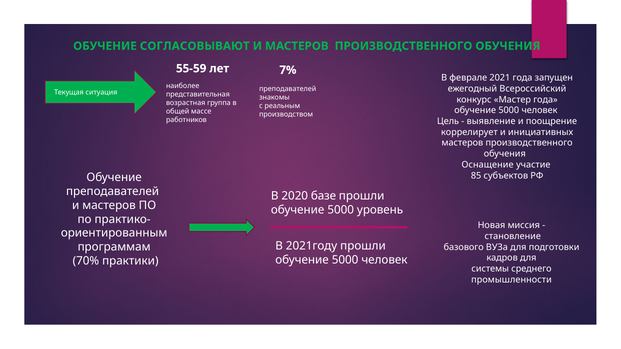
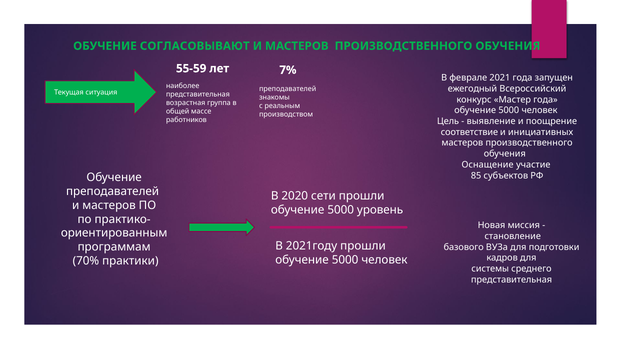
коррелирует: коррелирует -> соответствие (469, 132)
базе: базе -> сети (323, 196)
промышленности: промышленности -> представительная (512, 280)
